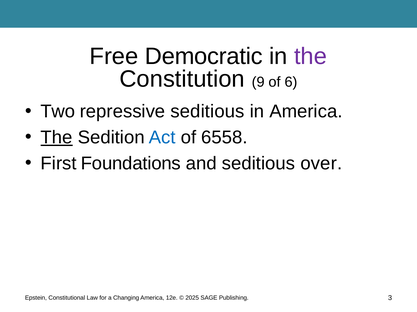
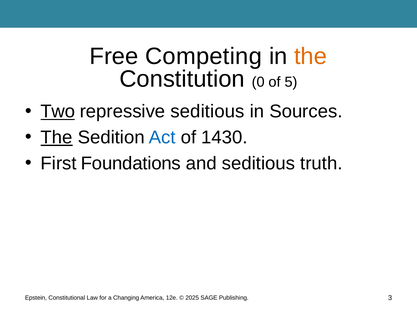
Democratic: Democratic -> Competing (204, 56)
the colour: purple -> orange (311, 56)
9: 9 -> 0 (258, 82)
6: 6 -> 5 (291, 82)
Two underline: none -> present (58, 112)
in America: America -> Sources (306, 112)
6558: 6558 -> 1430 (224, 138)
over: over -> truth (321, 164)
